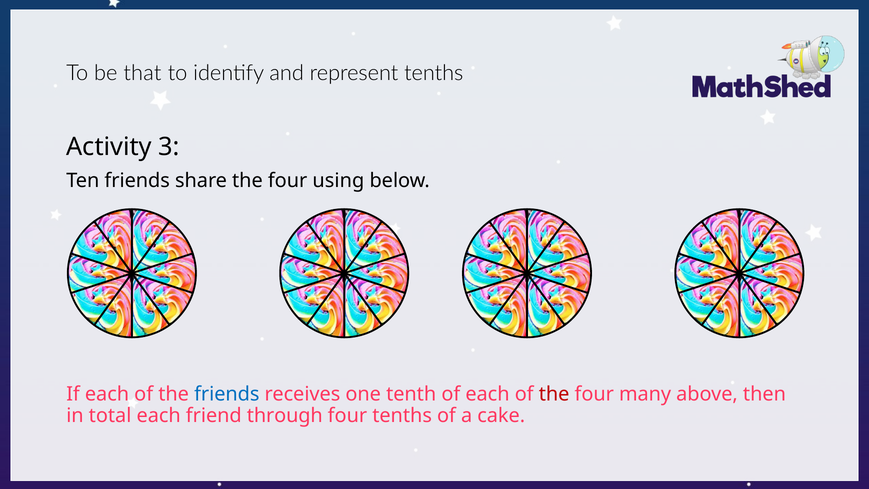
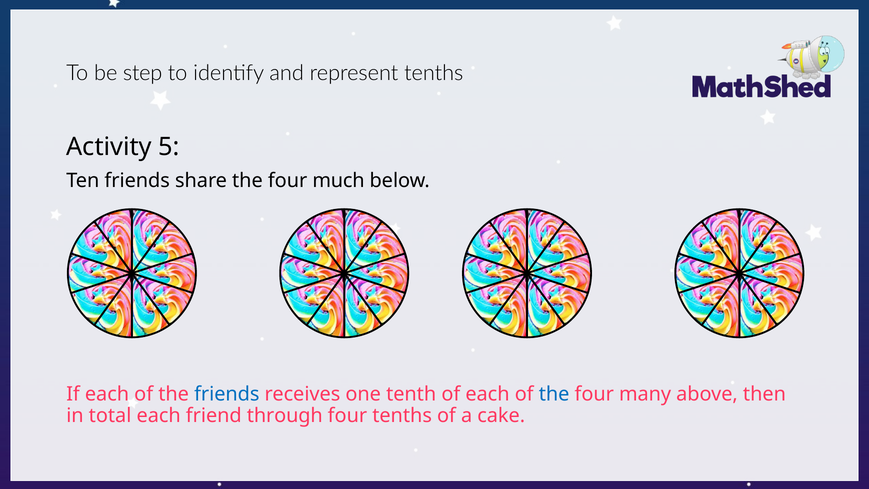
that: that -> step (143, 73)
3: 3 -> 5 (169, 147)
using: using -> much (339, 180)
the colour: red -> blue (554, 394)
